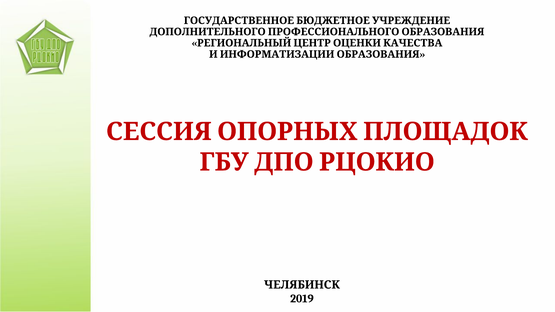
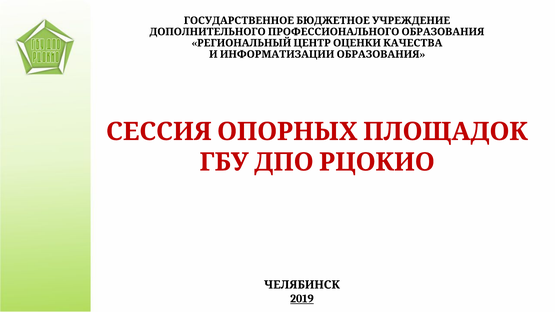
2019 underline: none -> present (302, 299)
